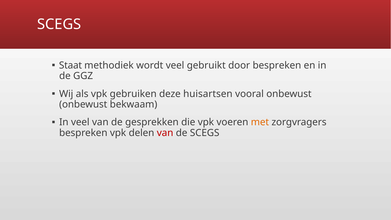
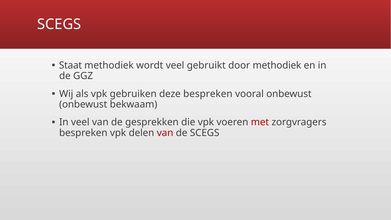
door bespreken: bespreken -> methodiek (277, 65)
deze huisartsen: huisartsen -> bespreken (208, 94)
met colour: orange -> red (260, 122)
